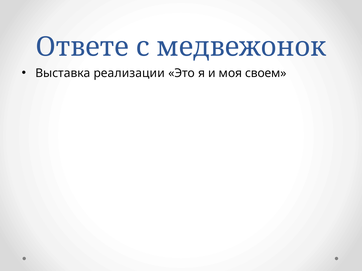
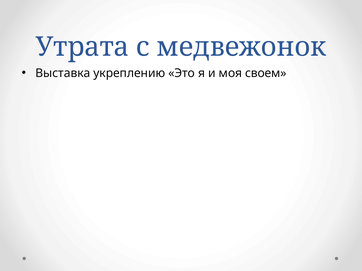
Ответе: Ответе -> Утрата (82, 47)
реализации: реализации -> укреплению (129, 73)
